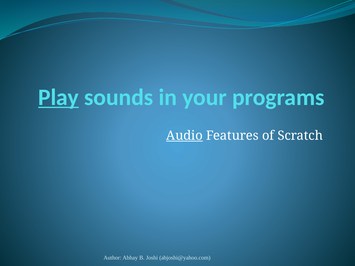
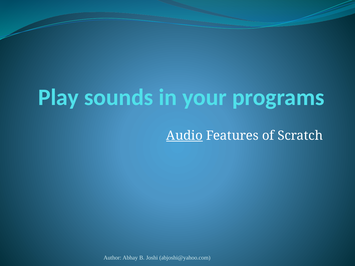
Play underline: present -> none (58, 97)
